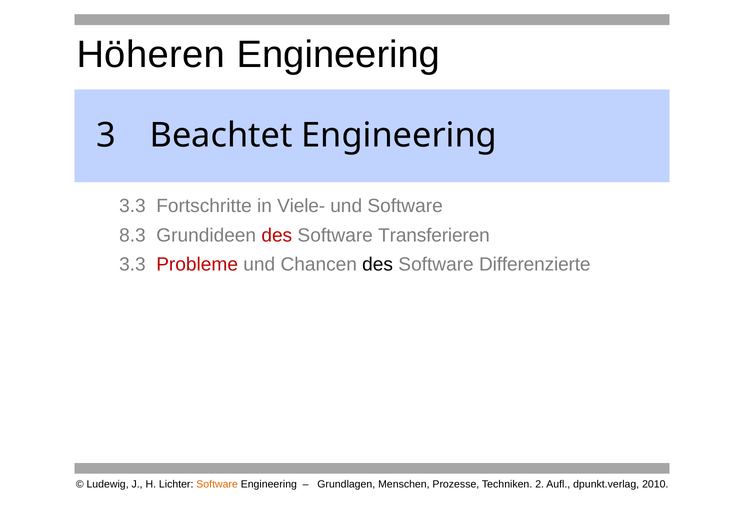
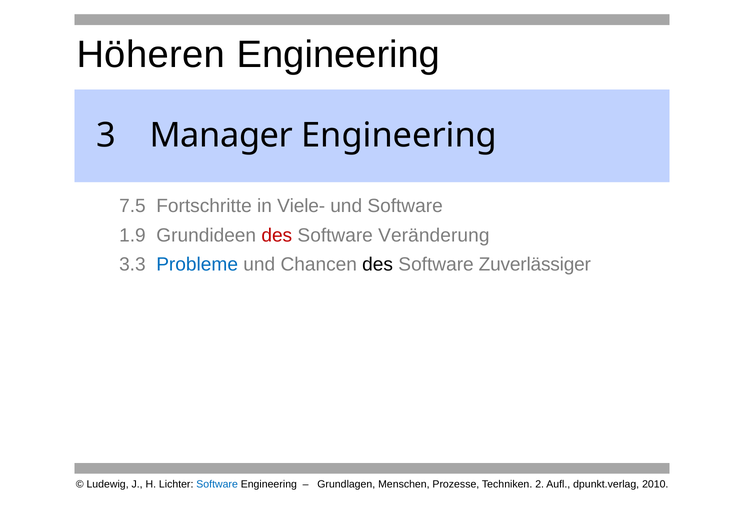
Beachtet: Beachtet -> Manager (221, 136)
3.3: 3.3 -> 7.5 (132, 206)
8.3: 8.3 -> 1.9 (132, 235)
Transferieren: Transferieren -> Veränderung (434, 235)
Probleme colour: red -> blue (197, 265)
Differenzierte: Differenzierte -> Zuverlässiger (535, 265)
Software colour: orange -> blue (217, 484)
